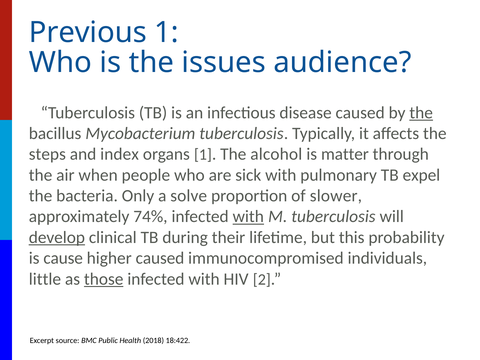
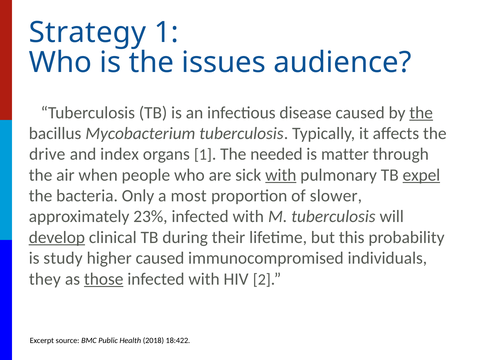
Previous: Previous -> Strategy (88, 33)
steps: steps -> drive (47, 154)
alcohol: alcohol -> needed (276, 154)
with underline: none -> present (281, 175)
expel underline: none -> present (421, 175)
solve: solve -> most (189, 196)
74%: 74% -> 23% (150, 217)
with underline: present -> none (248, 217)
cause: cause -> study (63, 258)
little: little -> they (45, 279)
